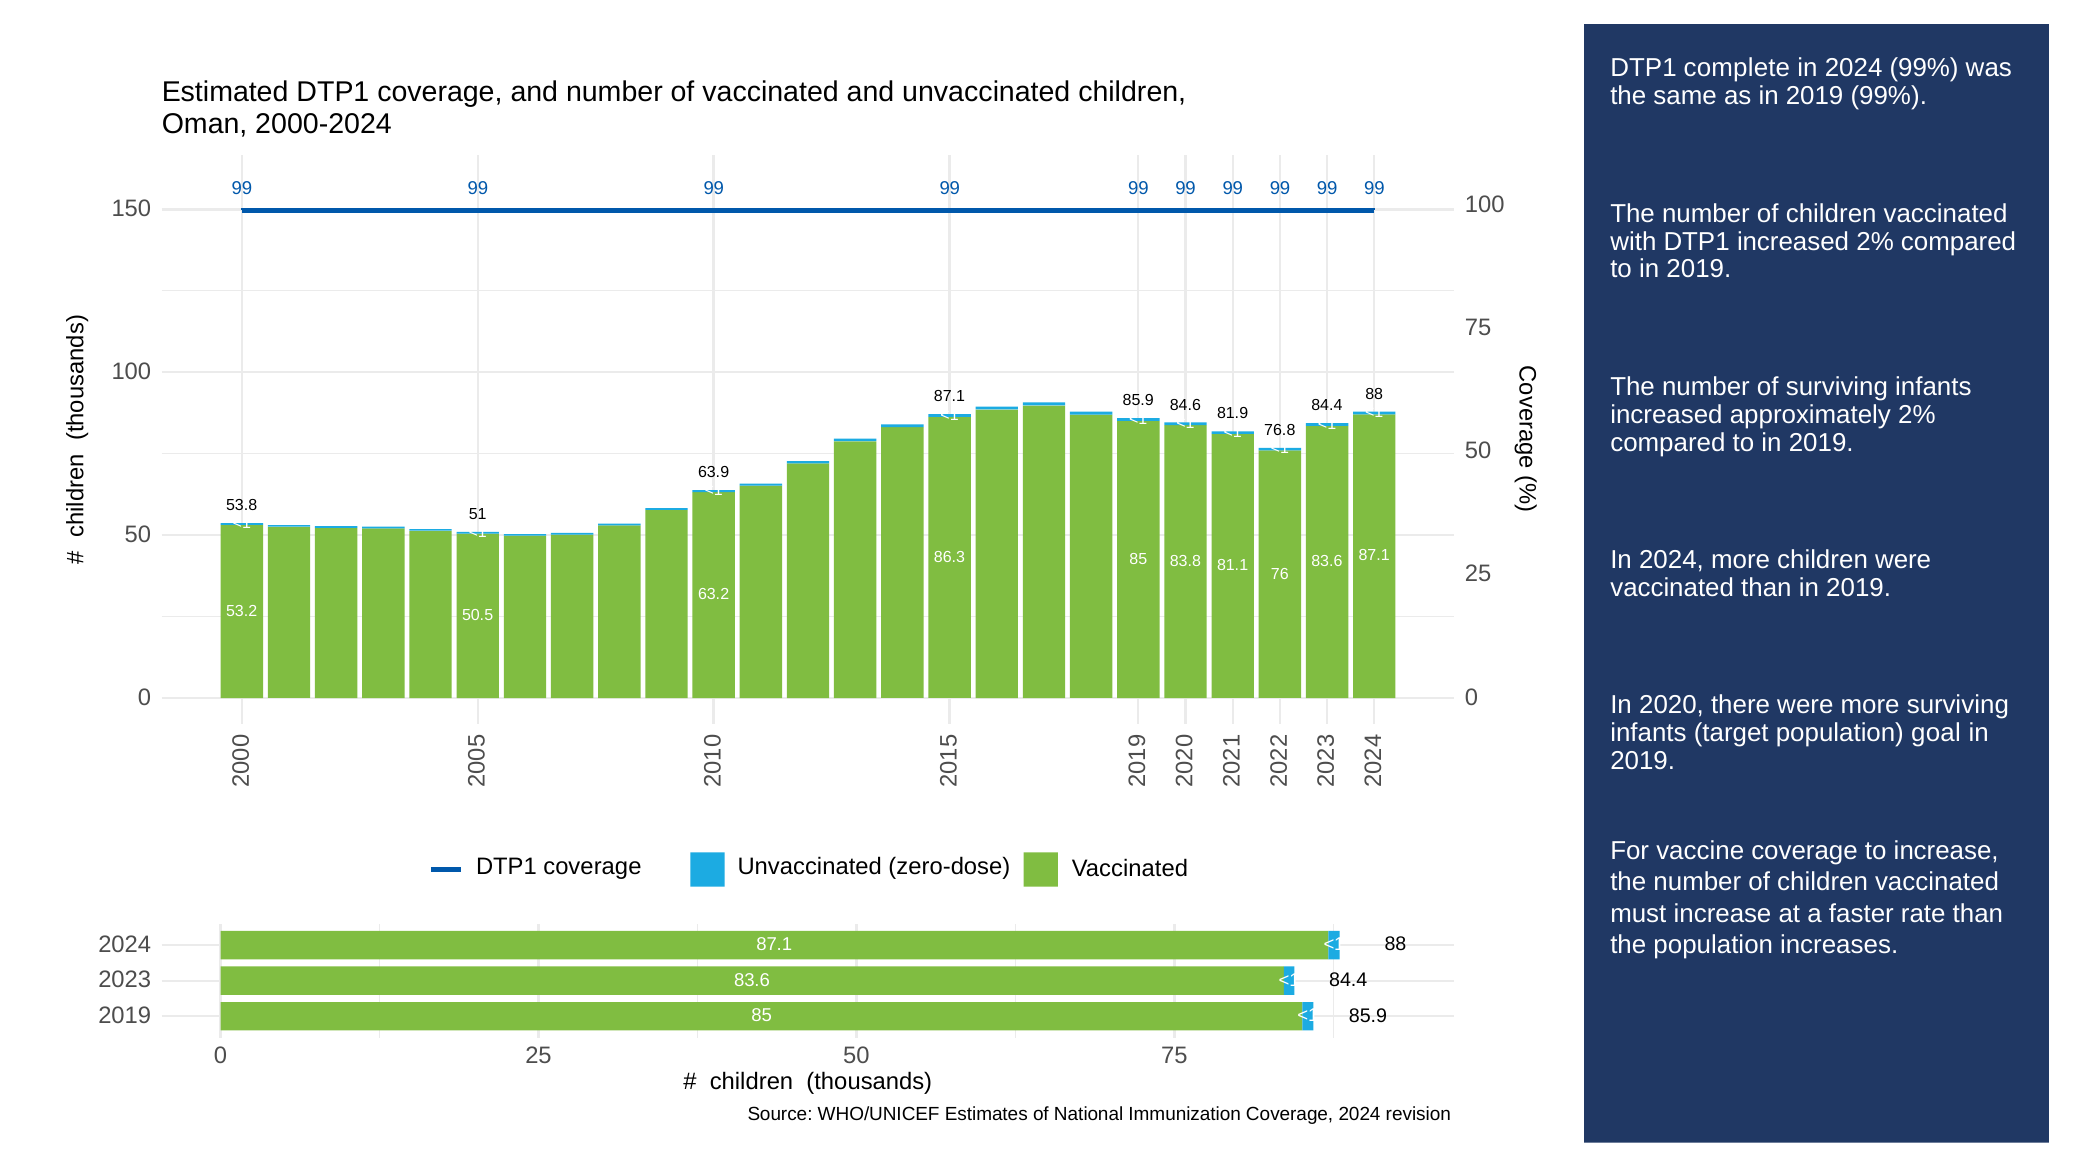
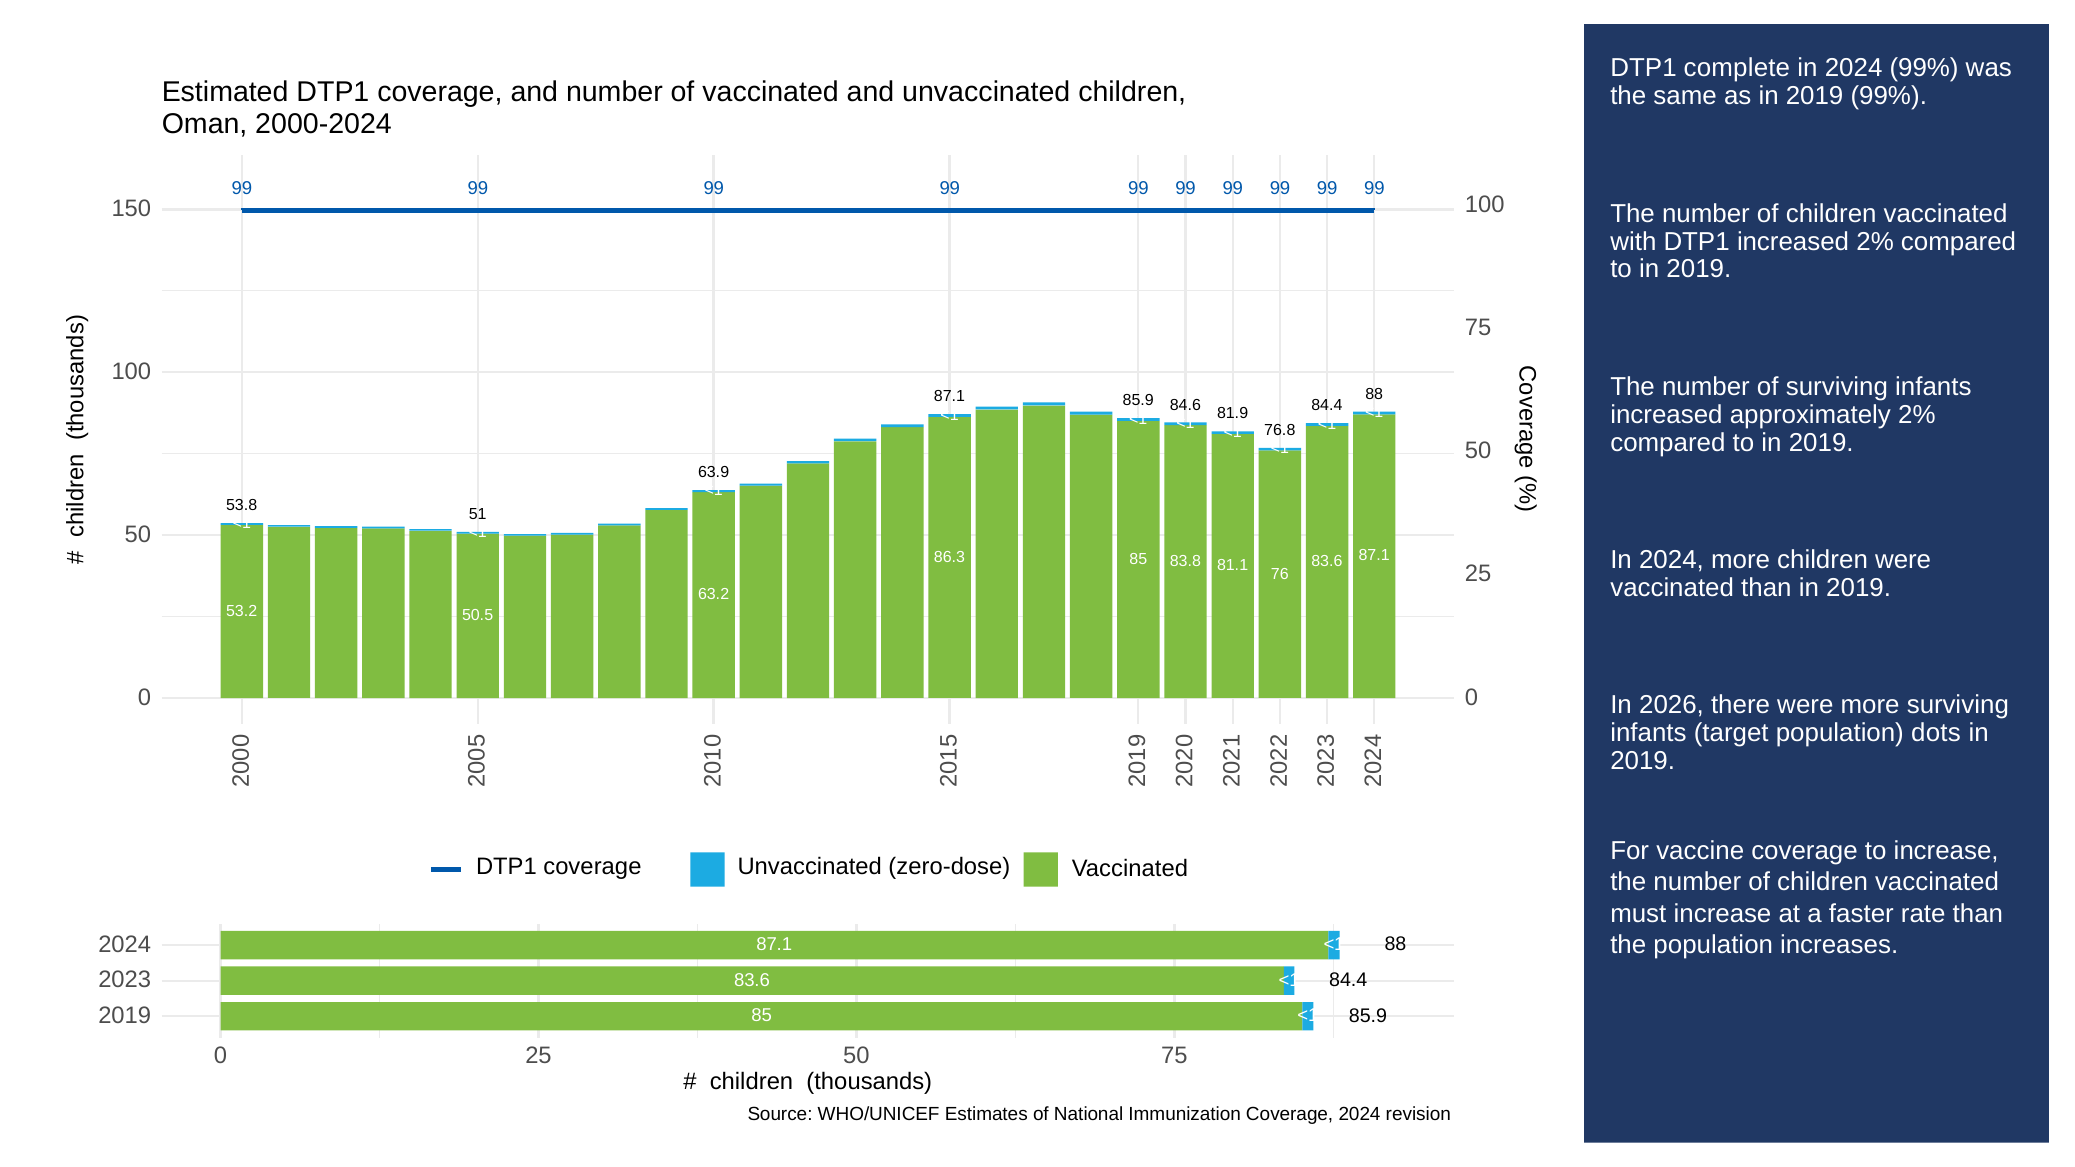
2020: 2020 -> 2026 (1672, 705)
goal: goal -> dots (1936, 733)
